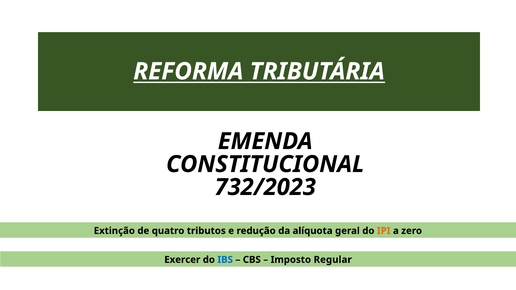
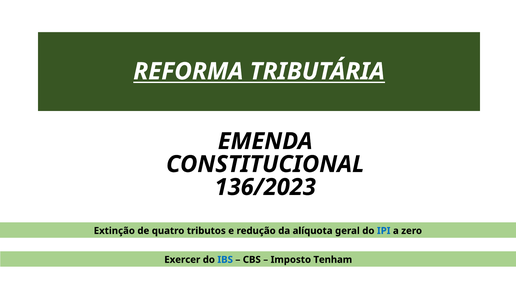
732/2023: 732/2023 -> 136/2023 (265, 187)
IPI colour: orange -> blue (384, 231)
Regular: Regular -> Tenham (333, 260)
